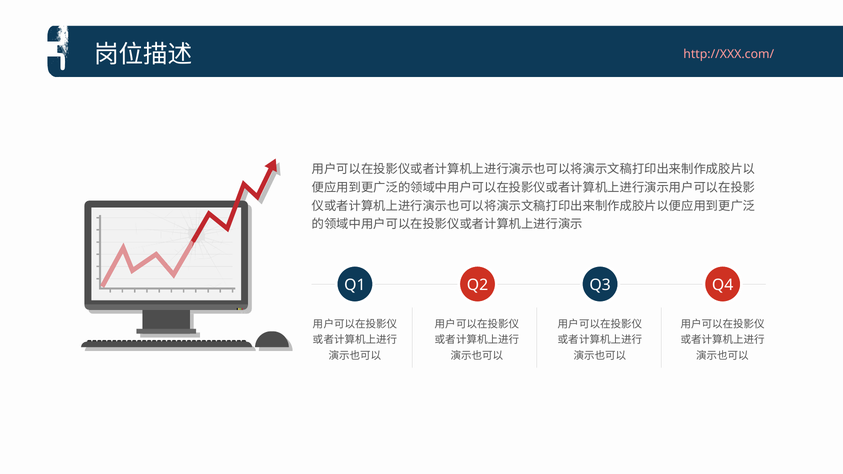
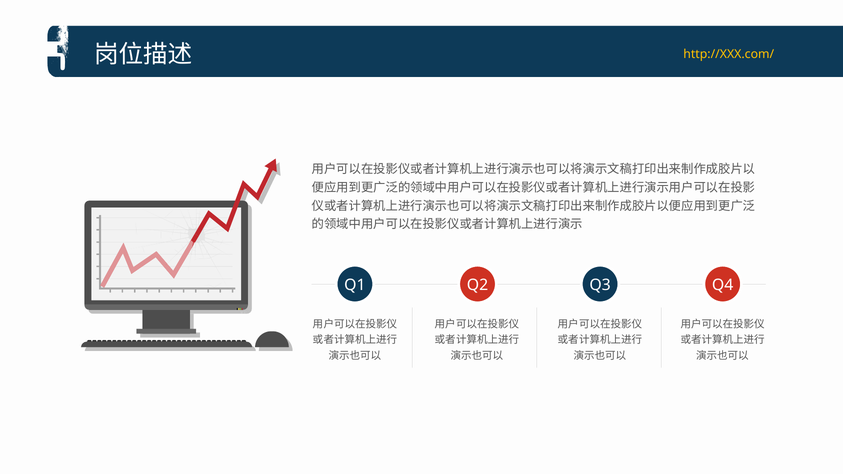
http://XXX.com/ colour: pink -> yellow (729, 54)
